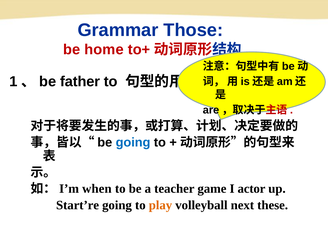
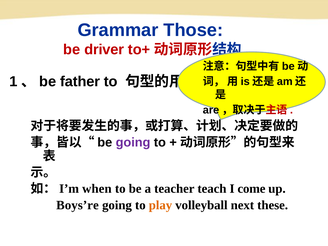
home: home -> driver (104, 50)
going colour: blue -> purple (133, 142)
game: game -> teach (212, 189)
actor: actor -> come (252, 189)
Start’re: Start’re -> Boys’re (77, 205)
